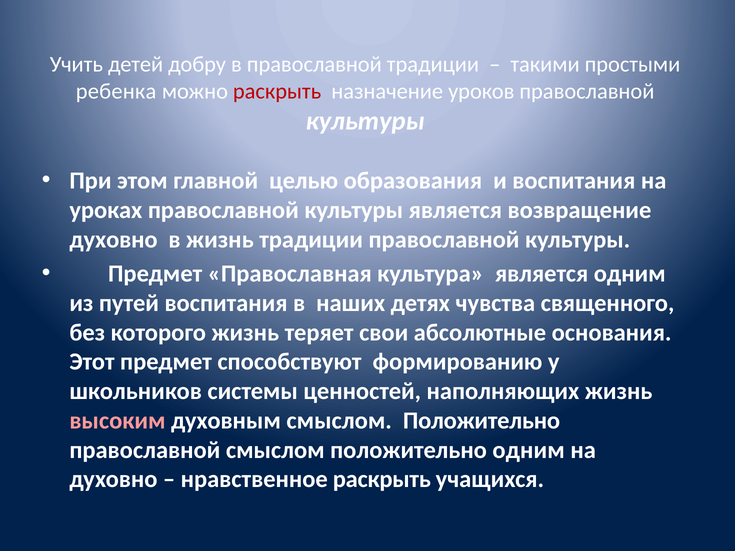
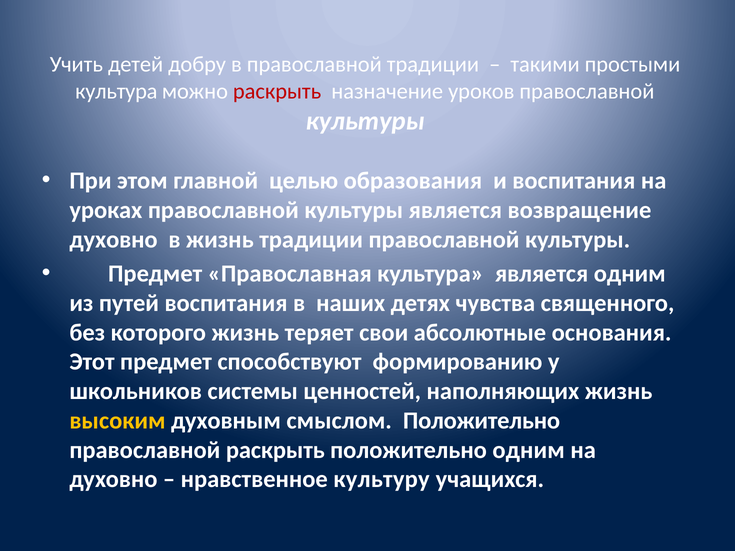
ребенка: ребенка -> культура (116, 92)
высоким colour: pink -> yellow (117, 421)
православной смыслом: смыслом -> раскрыть (275, 450)
нравственное раскрыть: раскрыть -> культуру (382, 480)
